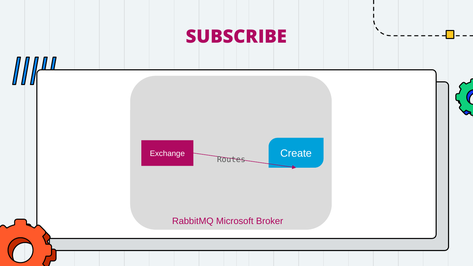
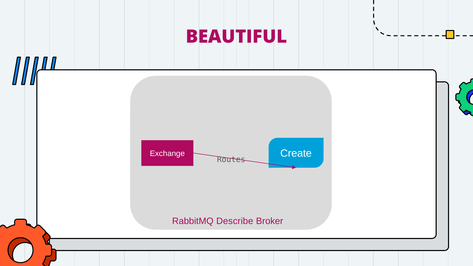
SUBSCRIBE: SUBSCRIBE -> BEAUTIFUL (236, 37)
Microsoft: Microsoft -> Describe (235, 221)
